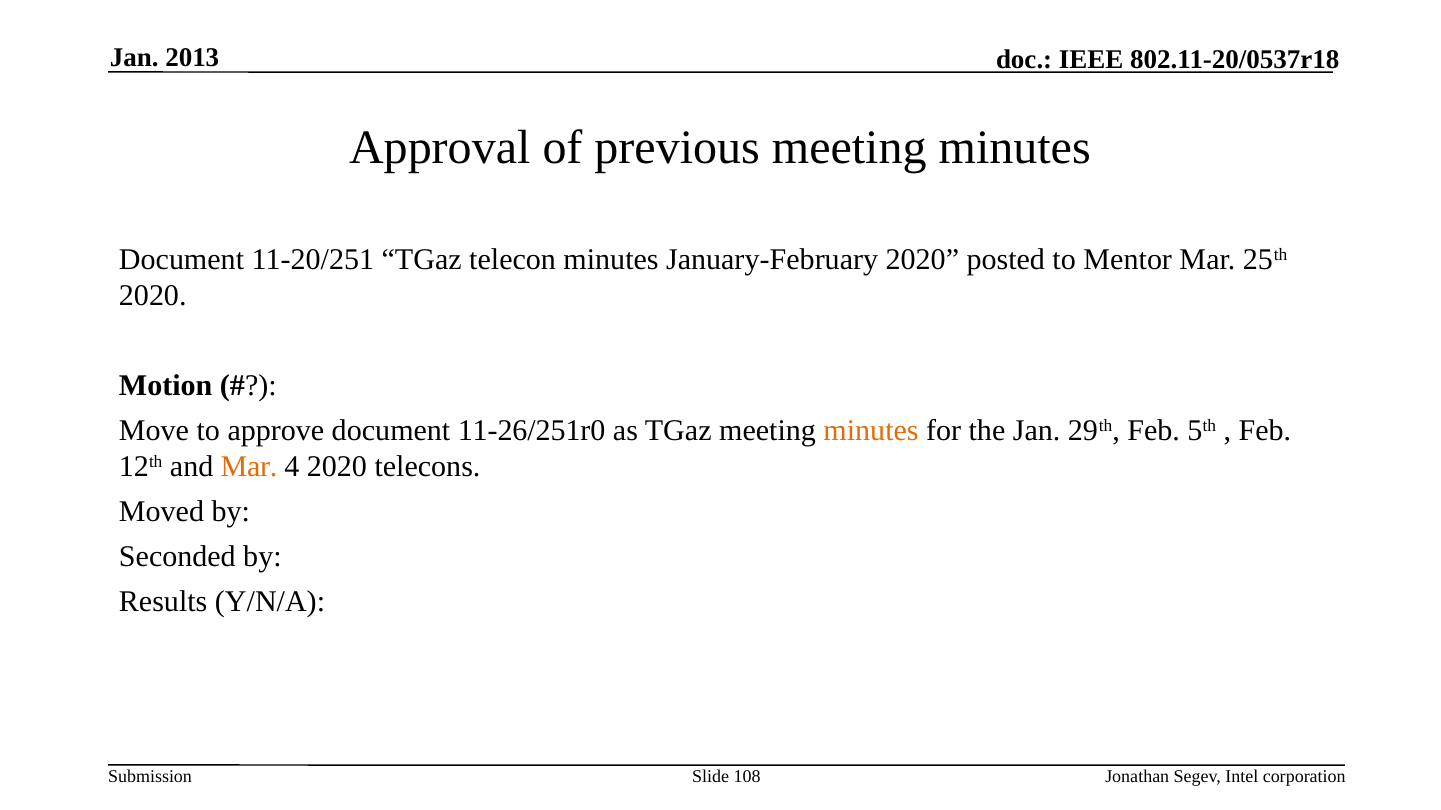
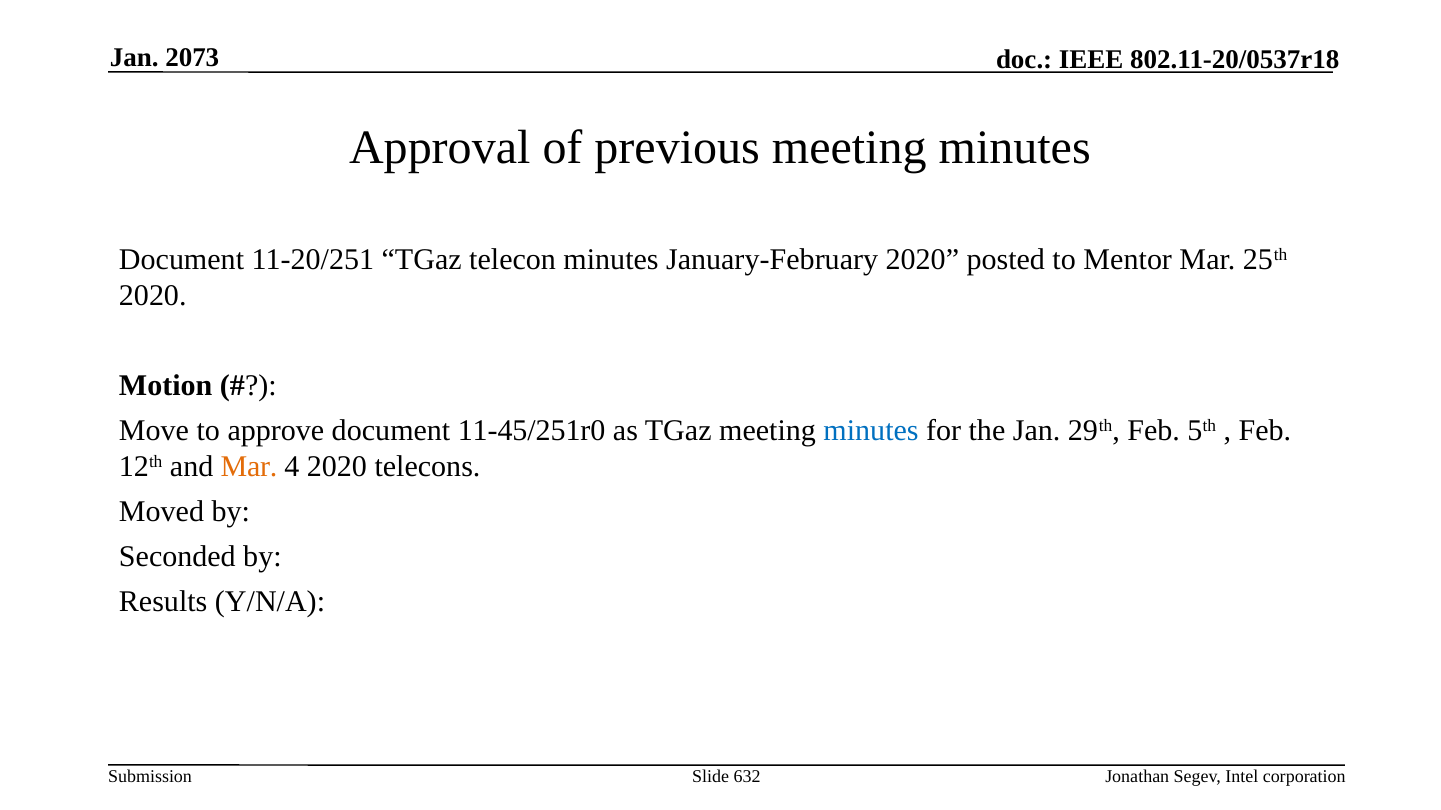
2013: 2013 -> 2073 (192, 57)
11-26/251r0: 11-26/251r0 -> 11-45/251r0 (532, 431)
minutes colour: orange -> blue (871, 431)
108: 108 -> 632 (747, 777)
